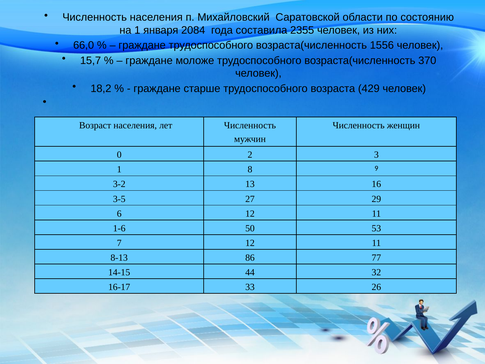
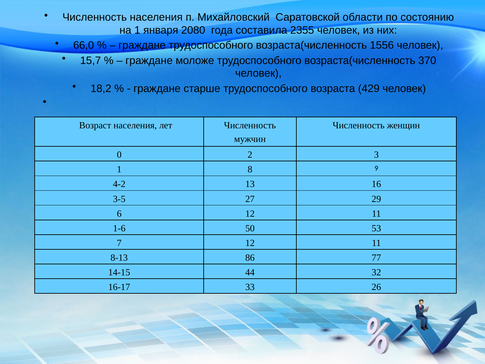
2084: 2084 -> 2080 (193, 30)
3-2: 3-2 -> 4-2 (119, 184)
